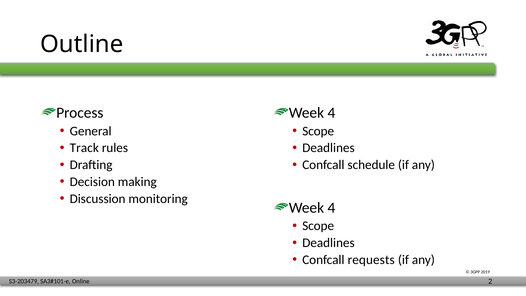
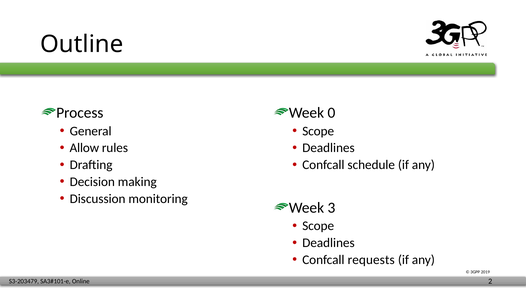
4: 4 -> 0 (331, 113)
Track: Track -> Allow (84, 148)
4: 4 -> 3 (331, 208)
